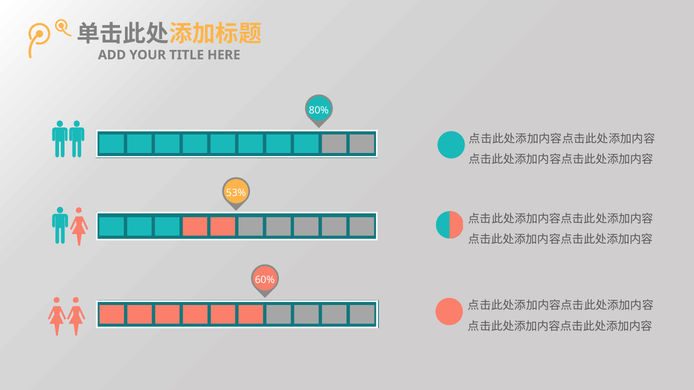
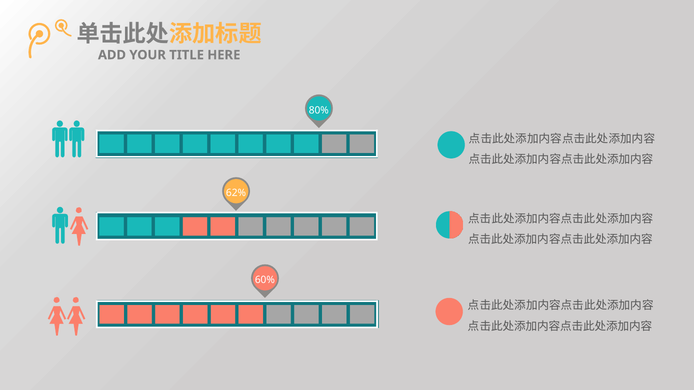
53%: 53% -> 62% (236, 193)
